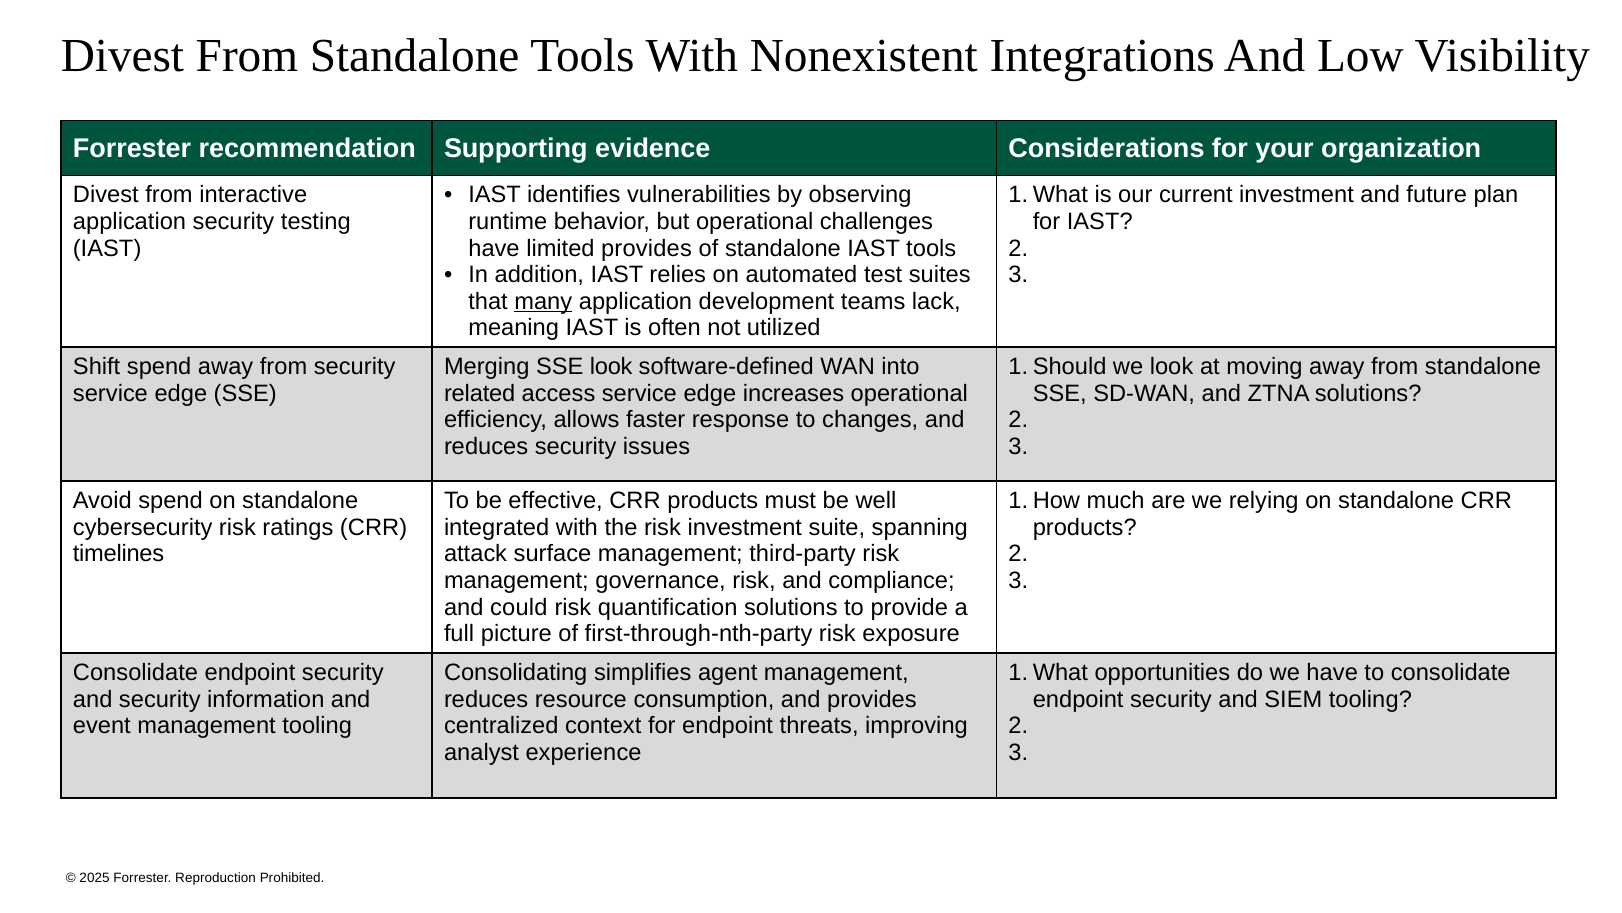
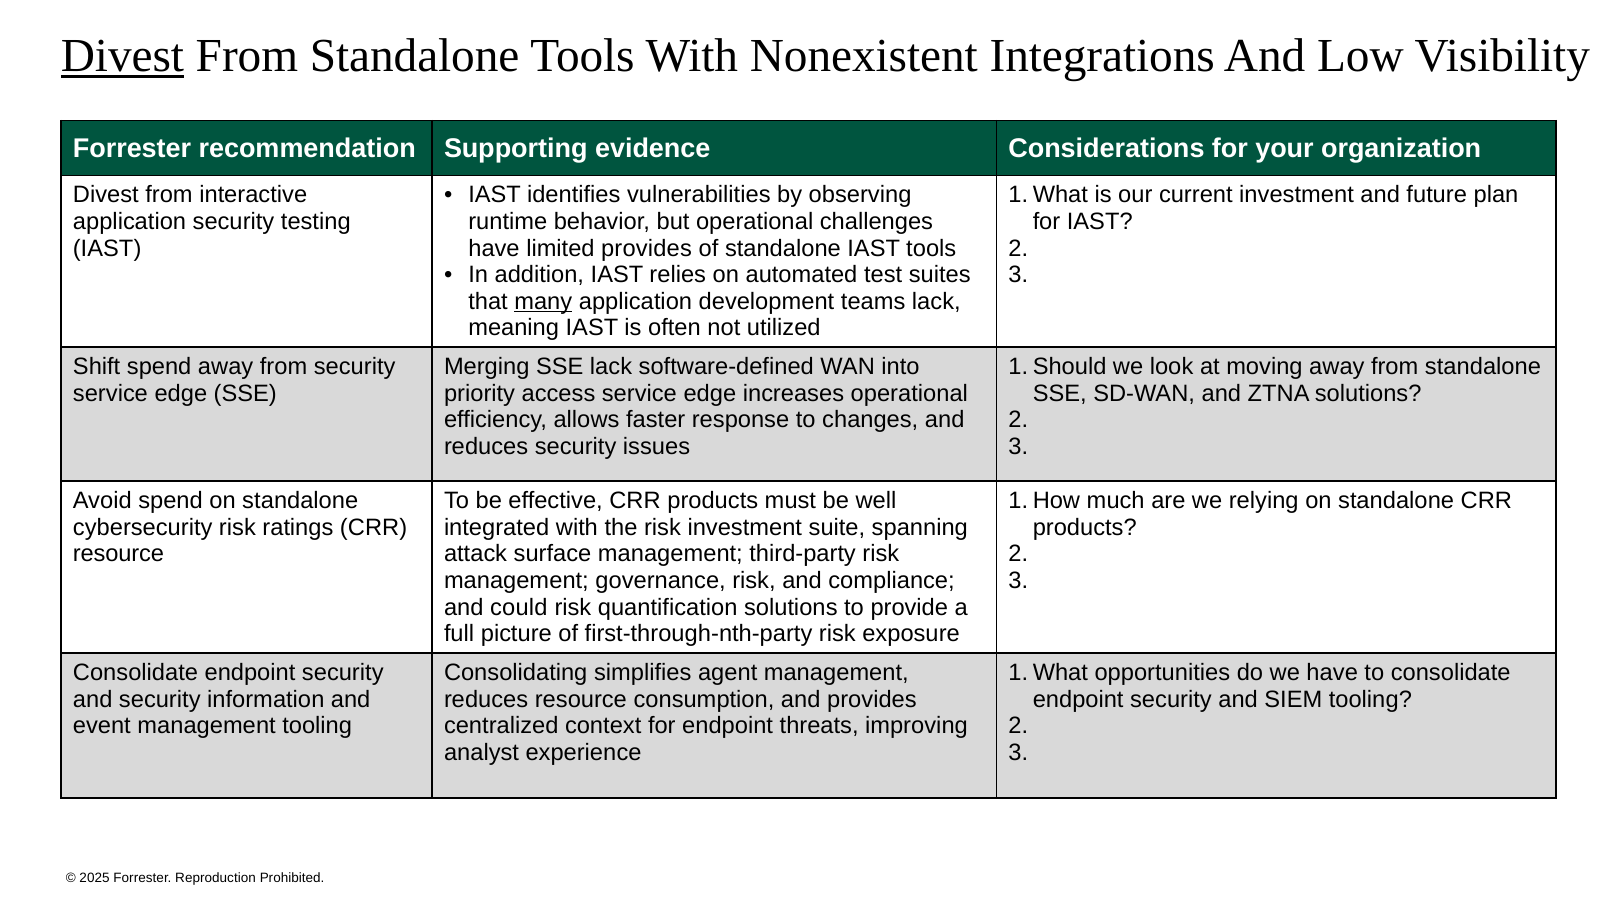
Divest underline: none -> present (122, 56)
SSE look: look -> lack (611, 367)
related: related -> priority (480, 393)
timelines: timelines -> resource (118, 554)
